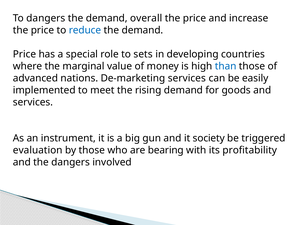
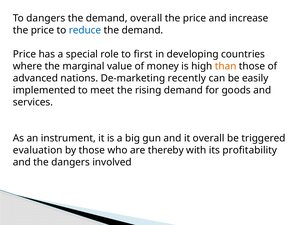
sets: sets -> first (143, 54)
than colour: blue -> orange (226, 66)
De-marketing services: services -> recently (187, 78)
it society: society -> overall (209, 138)
bearing: bearing -> thereby (166, 150)
